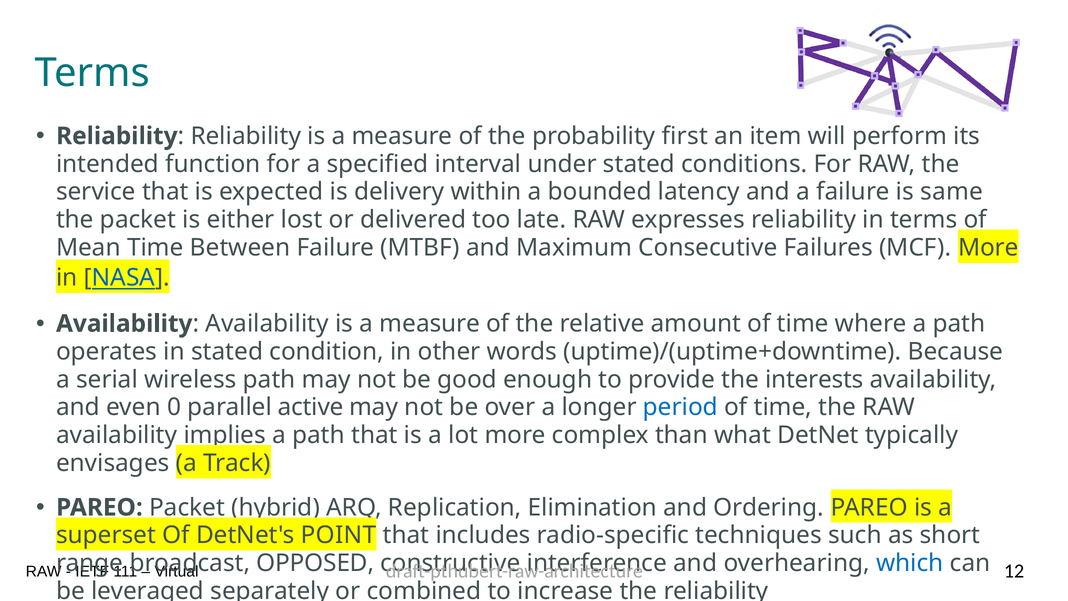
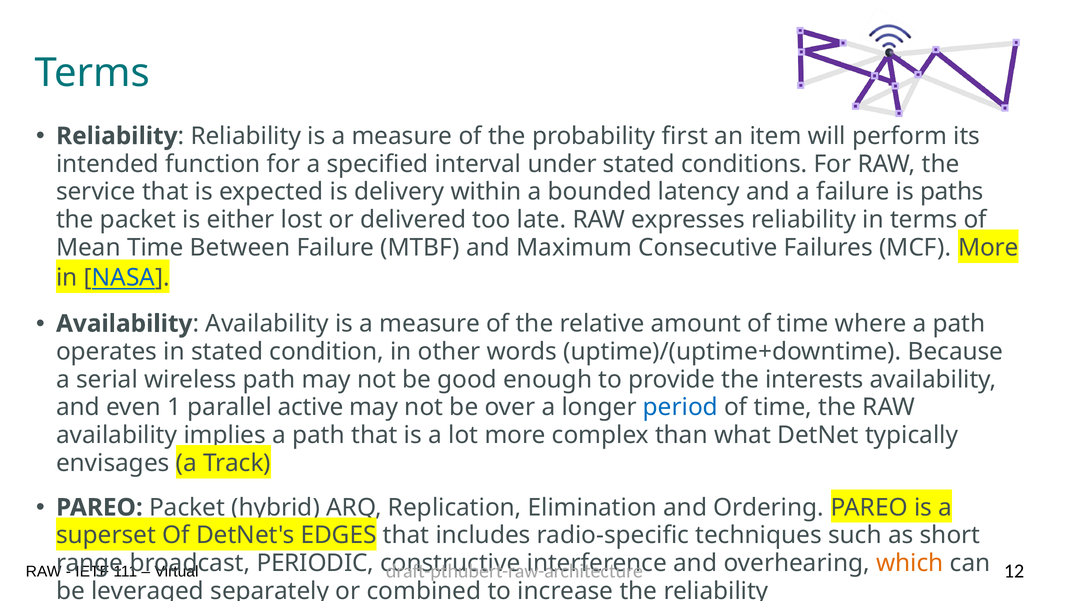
same: same -> paths (952, 192)
0: 0 -> 1 (174, 407)
POINT: POINT -> EDGES (339, 535)
OPPOSED: OPPOSED -> PERIODIC (315, 563)
which colour: blue -> orange (910, 563)
